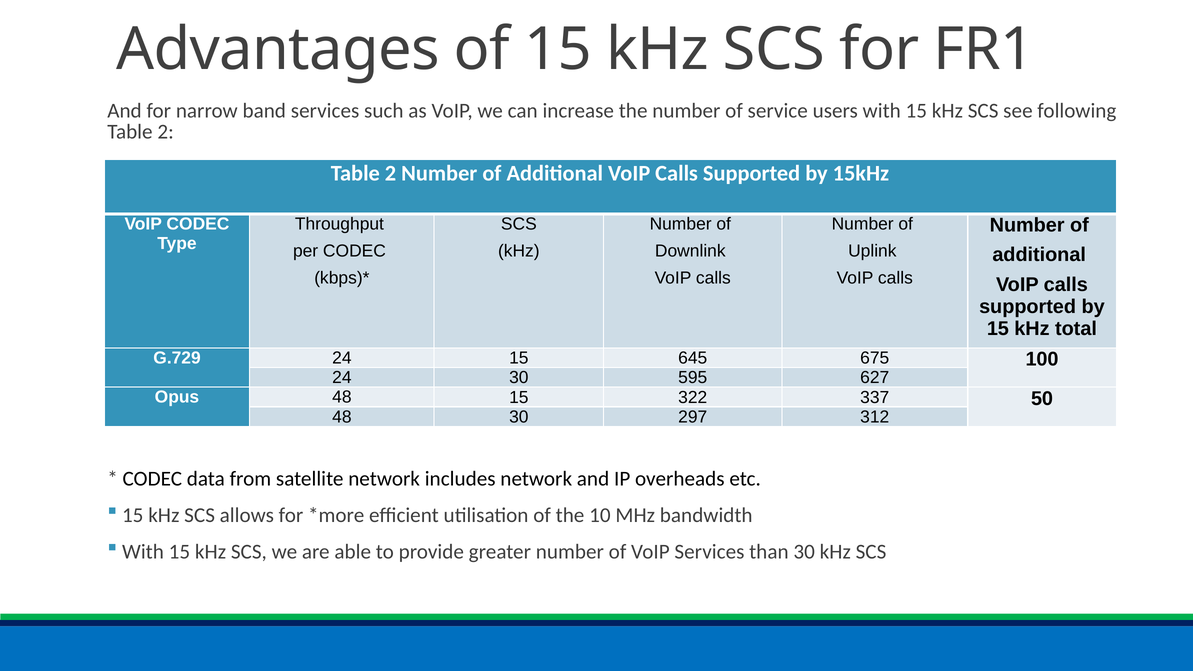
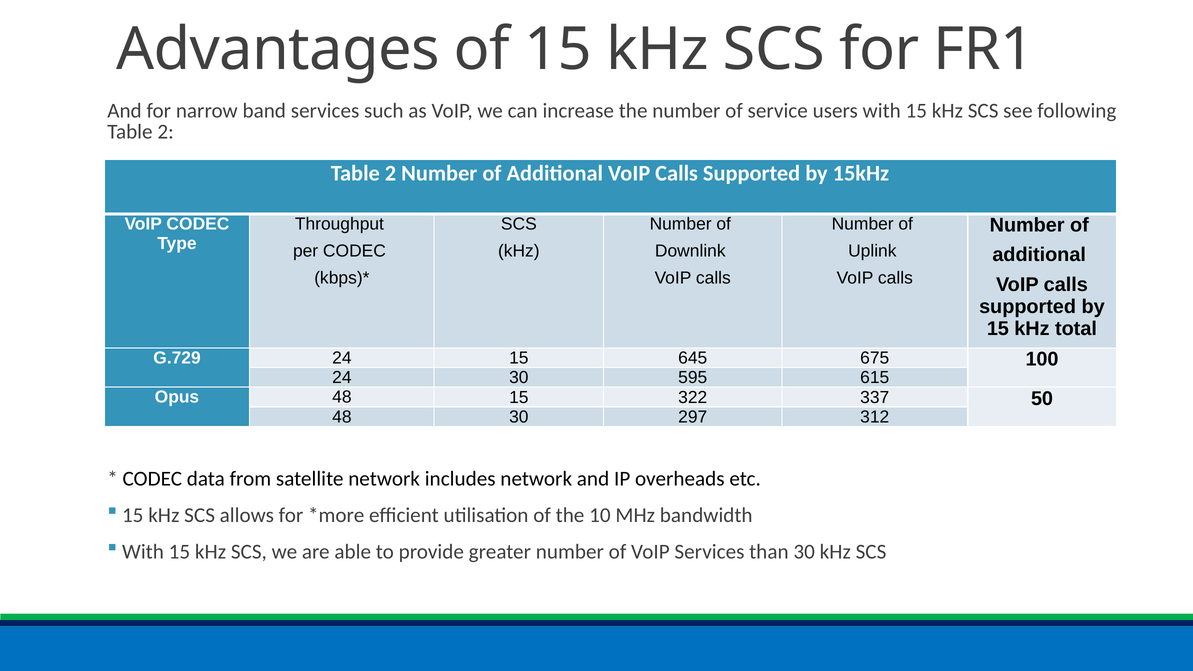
627: 627 -> 615 (875, 378)
